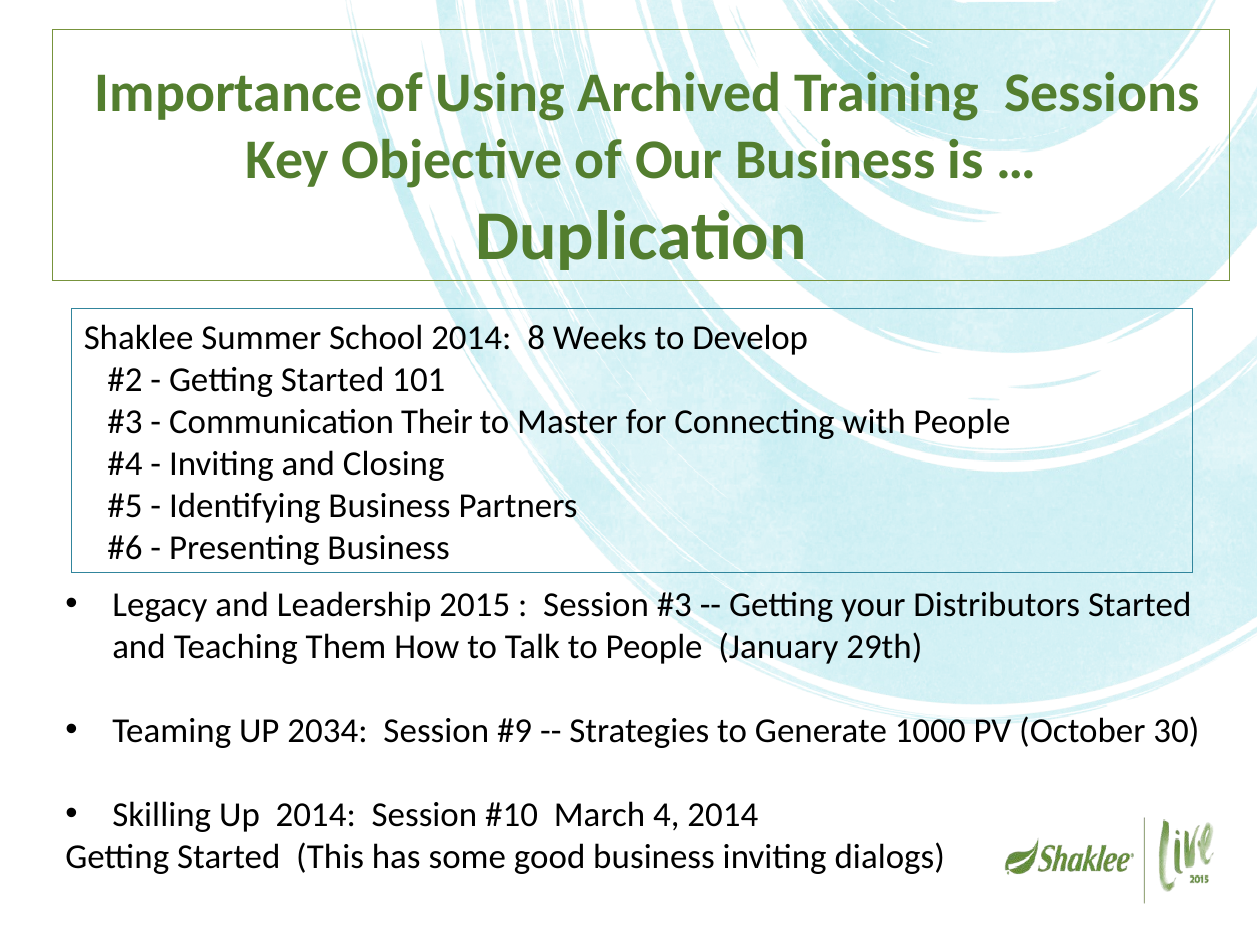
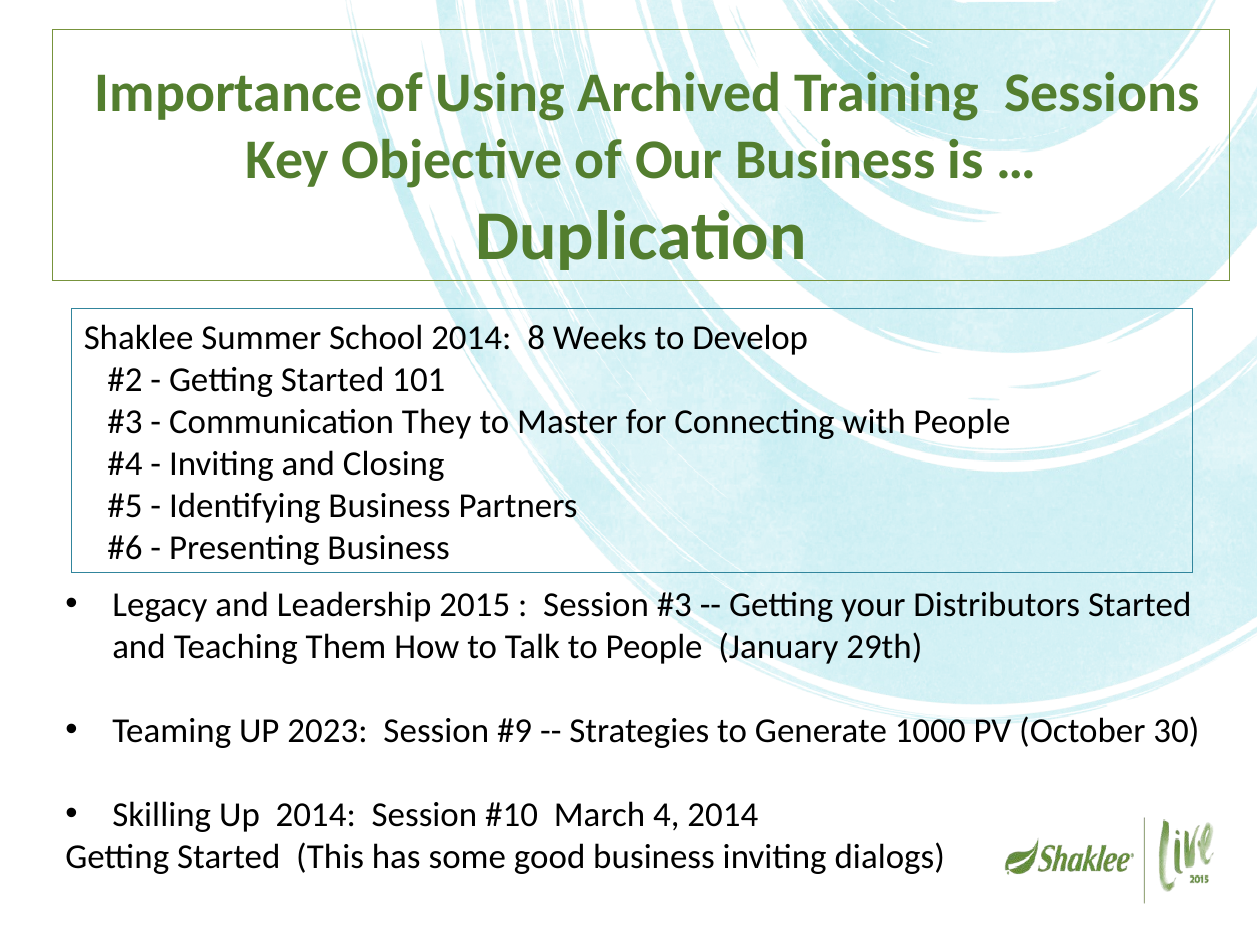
Their: Their -> They (437, 422)
2034: 2034 -> 2023 (328, 731)
